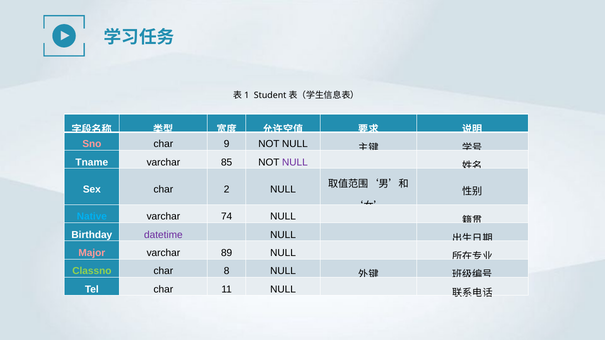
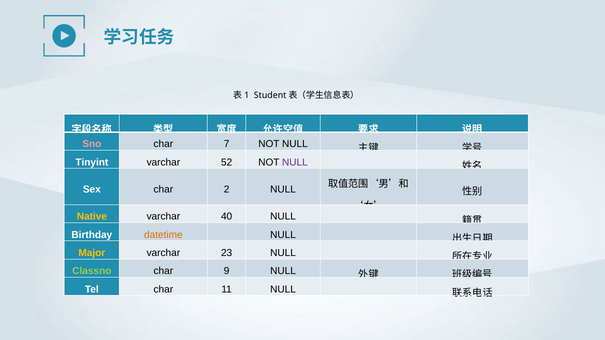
9: 9 -> 7 (227, 144)
Tname: Tname -> Tinyint (92, 162)
85: 85 -> 52 (227, 162)
Native colour: light blue -> yellow (92, 217)
74: 74 -> 40 (227, 217)
datetime colour: purple -> orange (163, 235)
Major colour: pink -> yellow (92, 253)
89: 89 -> 23 (227, 253)
8: 8 -> 9 (227, 271)
